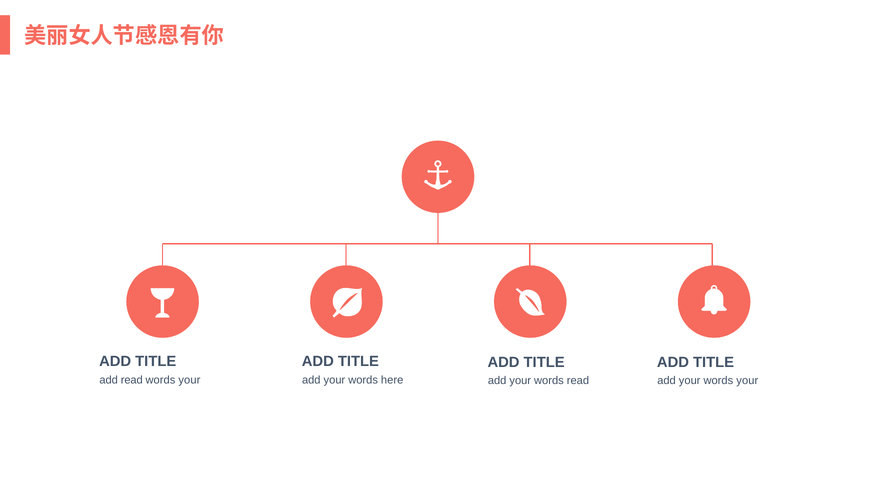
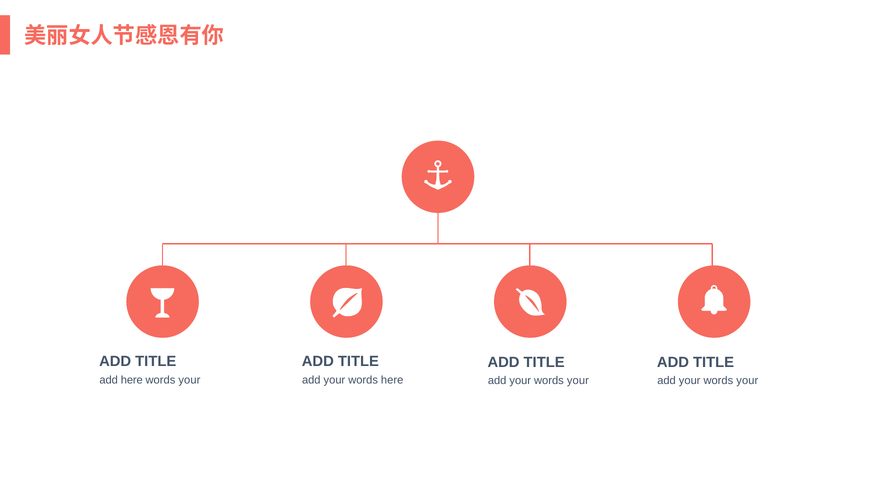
add read: read -> here (132, 379)
read: read -> your (578, 380)
